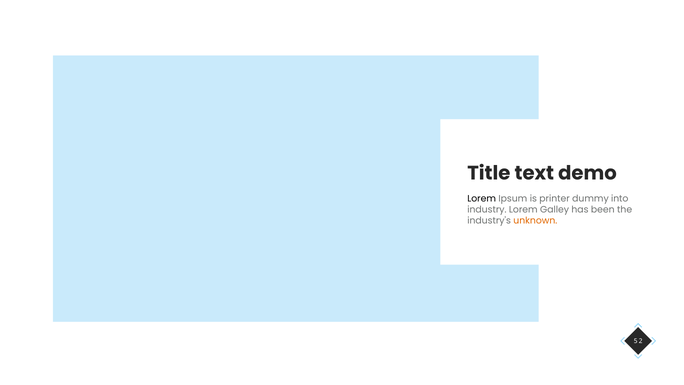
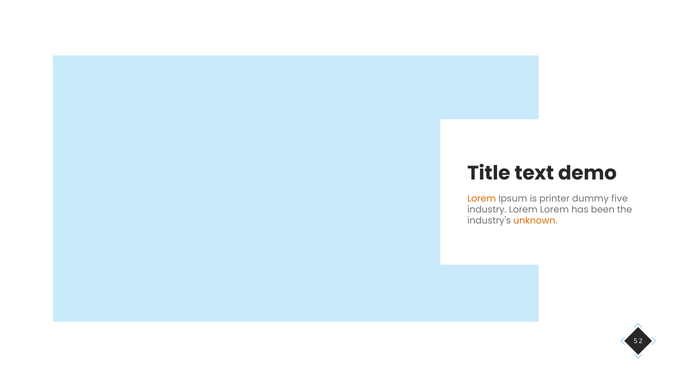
Lorem colour: black -> orange (482, 198)
into: into -> five (620, 198)
Lorem Galley: Galley -> Lorem (555, 209)
